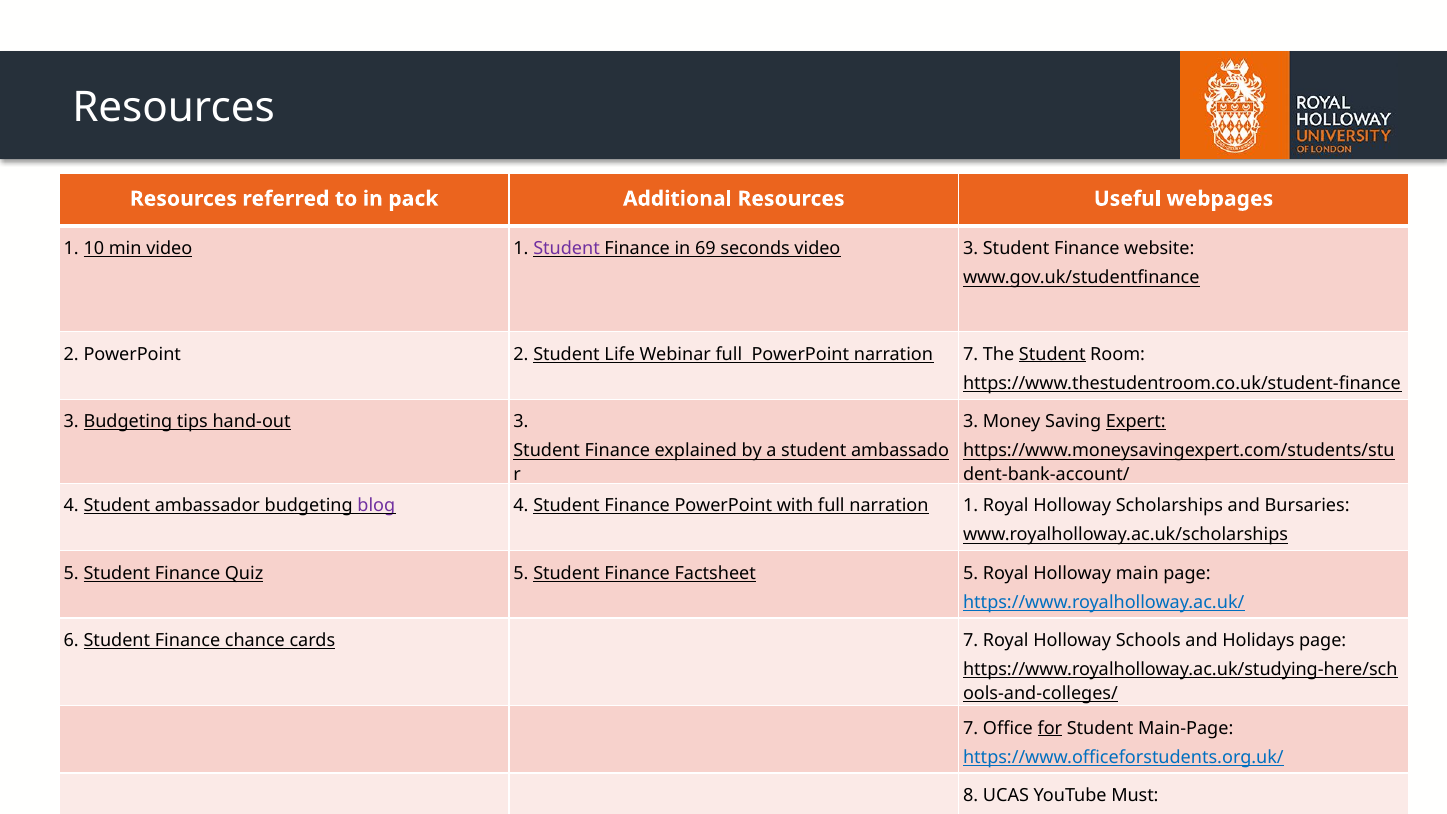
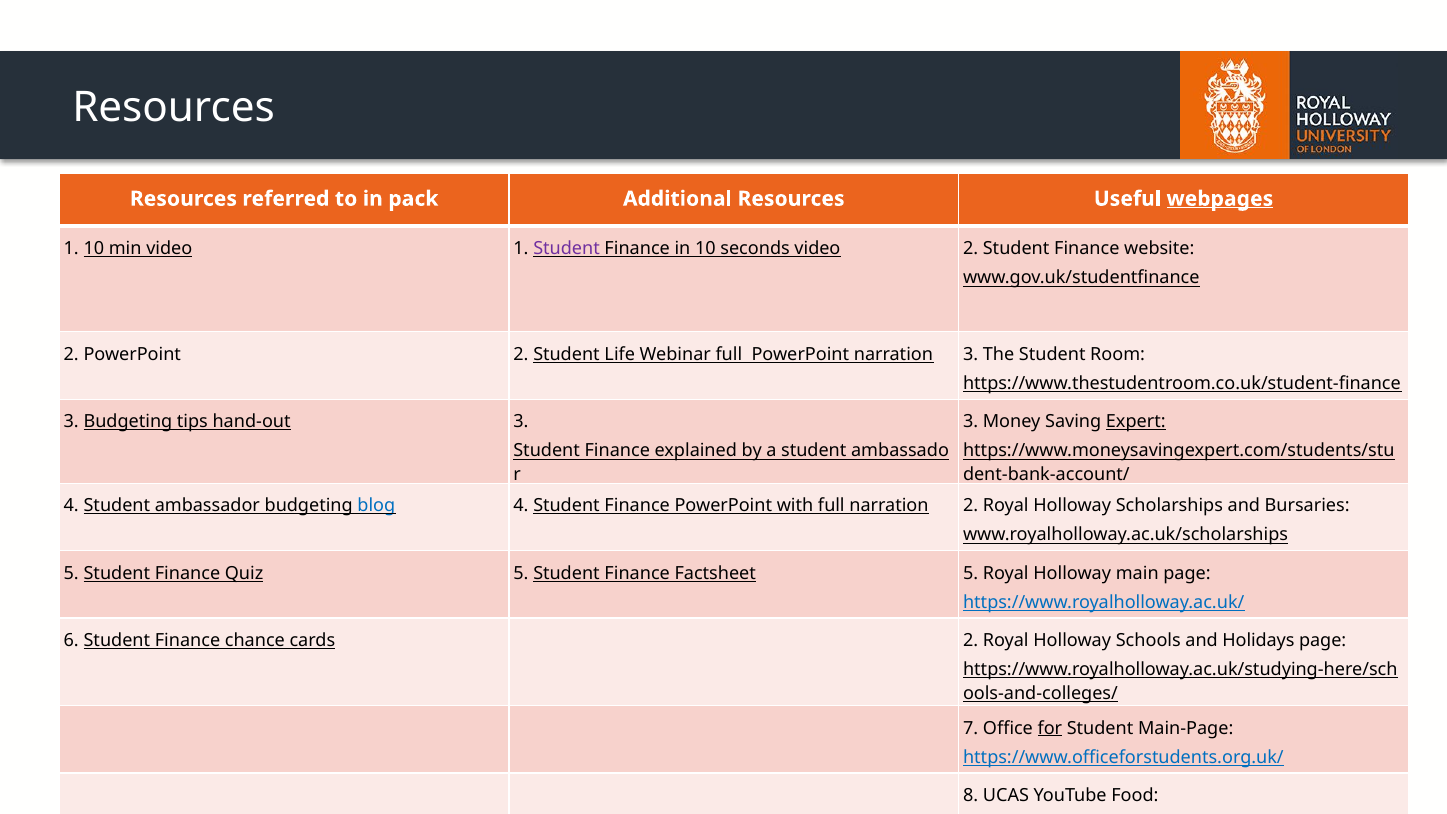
webpages underline: none -> present (1220, 199)
in 69: 69 -> 10 (705, 249)
video 3: 3 -> 2 (971, 249)
narration 7: 7 -> 3 (971, 354)
Student underline: present -> none (1052, 354)
blog colour: purple -> blue (376, 506)
narration 1: 1 -> 2 (971, 506)
cards 7: 7 -> 2 (971, 640)
Must: Must -> Food (1135, 795)
